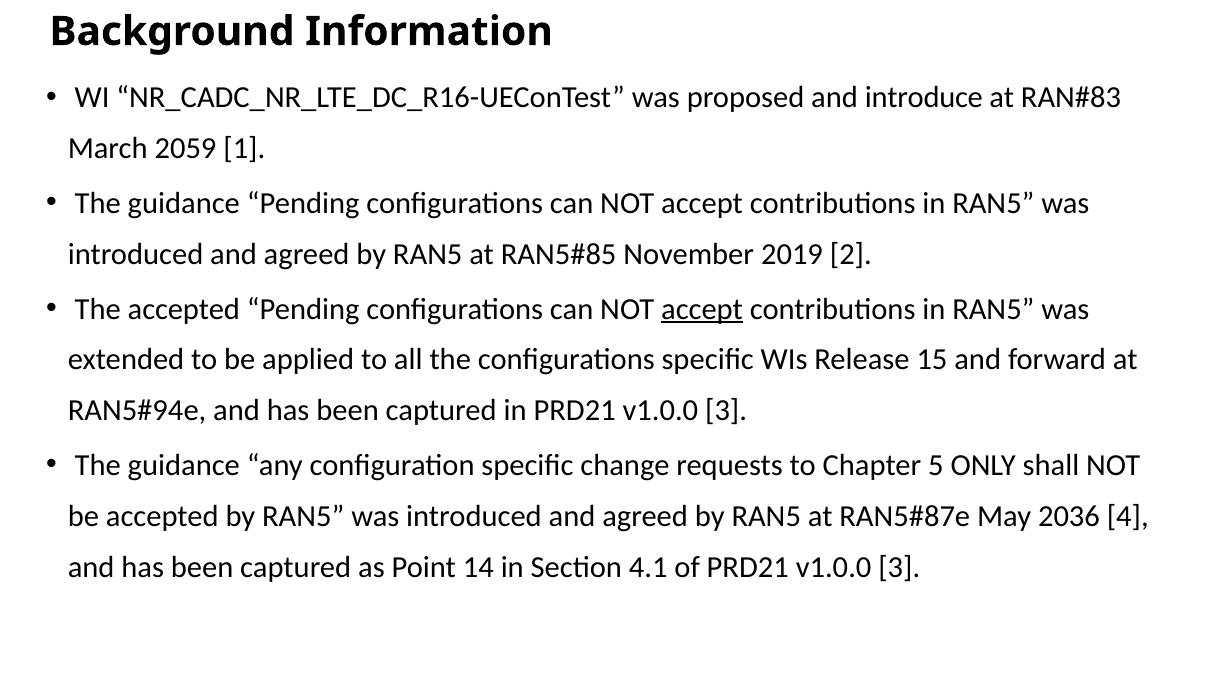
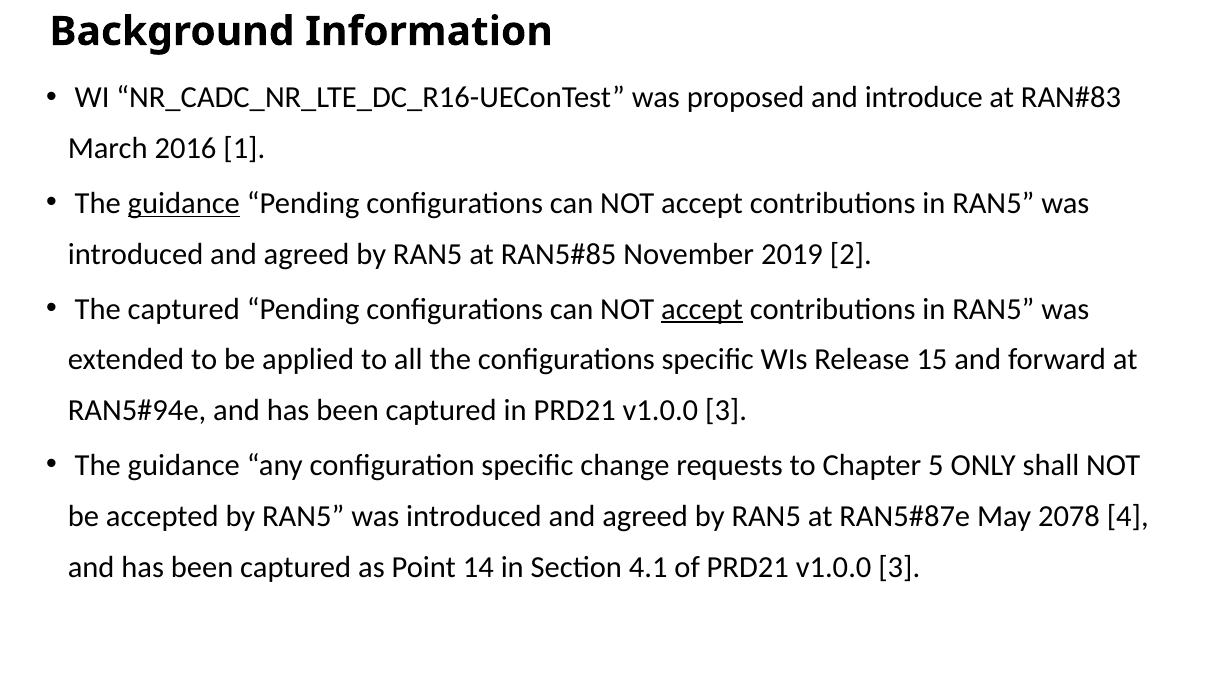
2059: 2059 -> 2016 (186, 149)
guidance underline: none -> present (184, 204)
The accepted: accepted -> captured (184, 309)
2036: 2036 -> 2078 (1069, 517)
